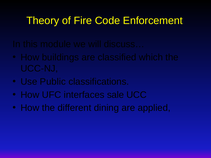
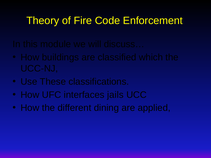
Public: Public -> These (53, 82)
sale: sale -> jails (115, 95)
